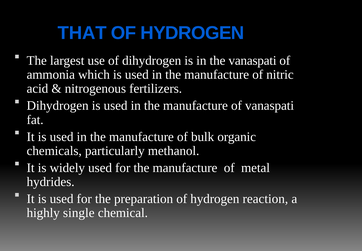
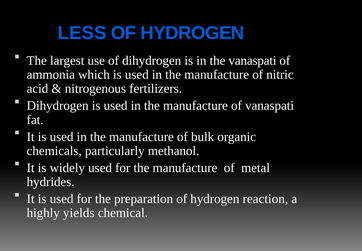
THAT: THAT -> LESS (82, 33)
single: single -> yields (79, 213)
